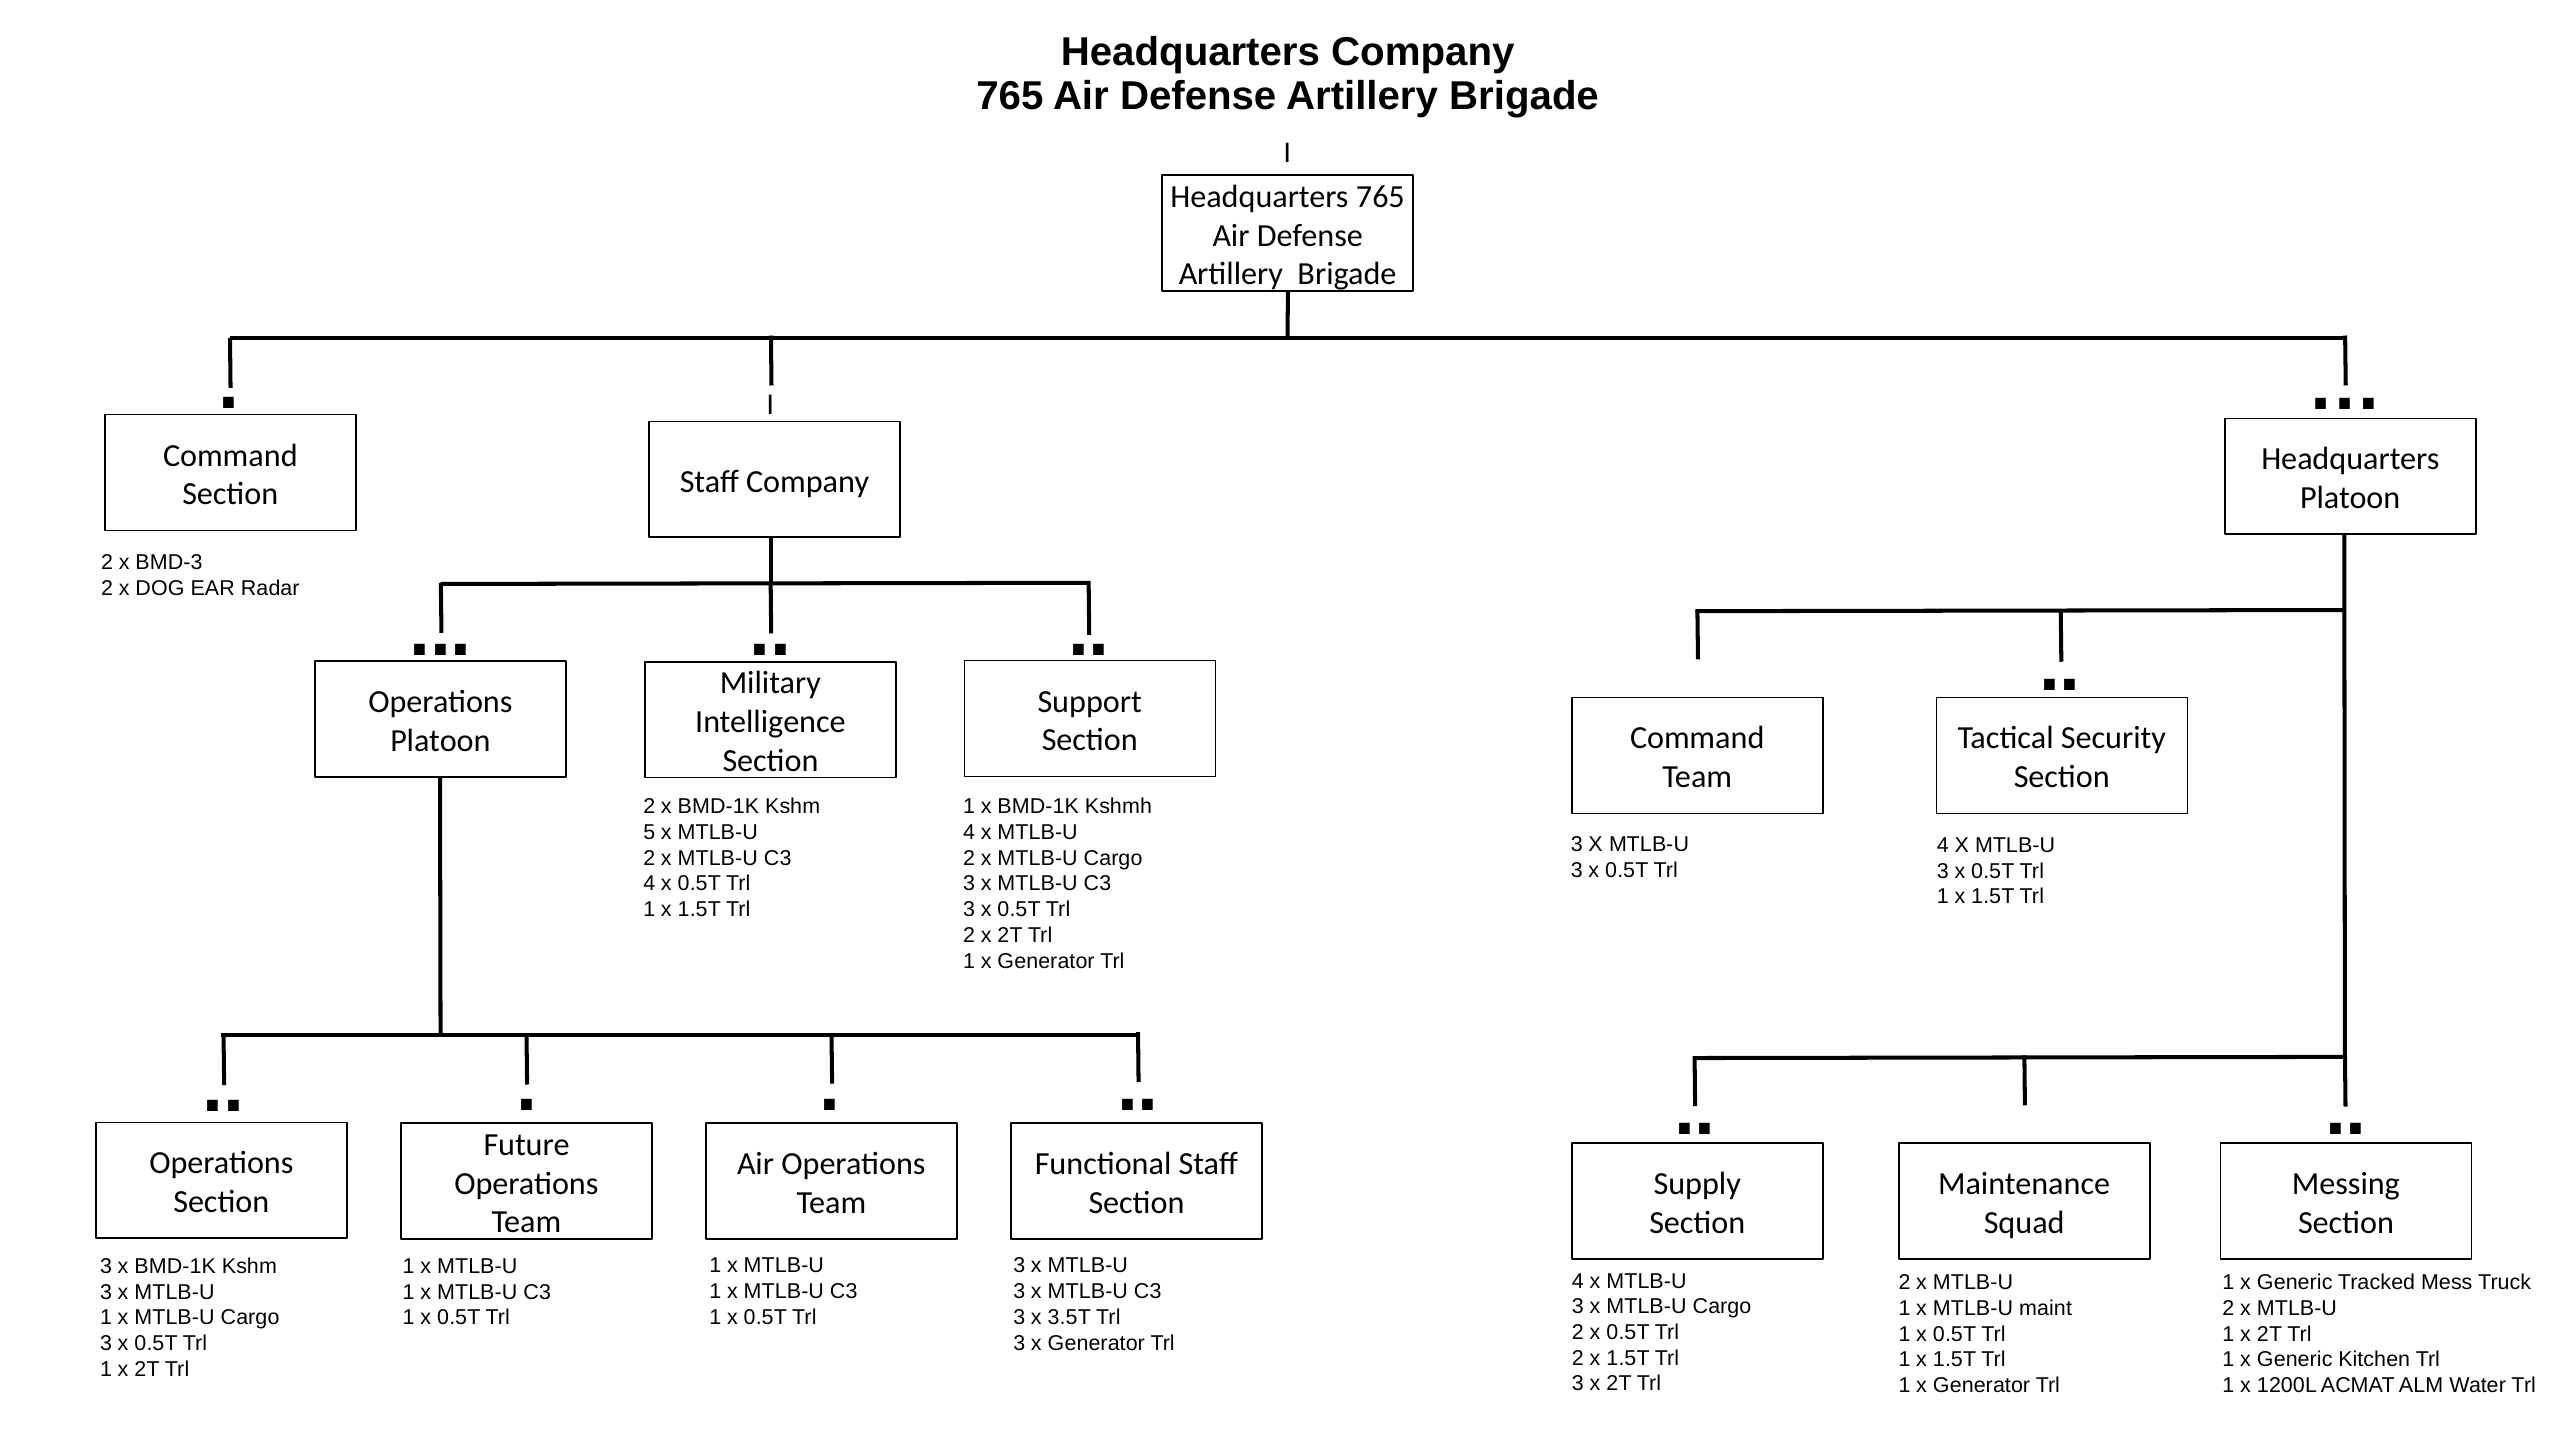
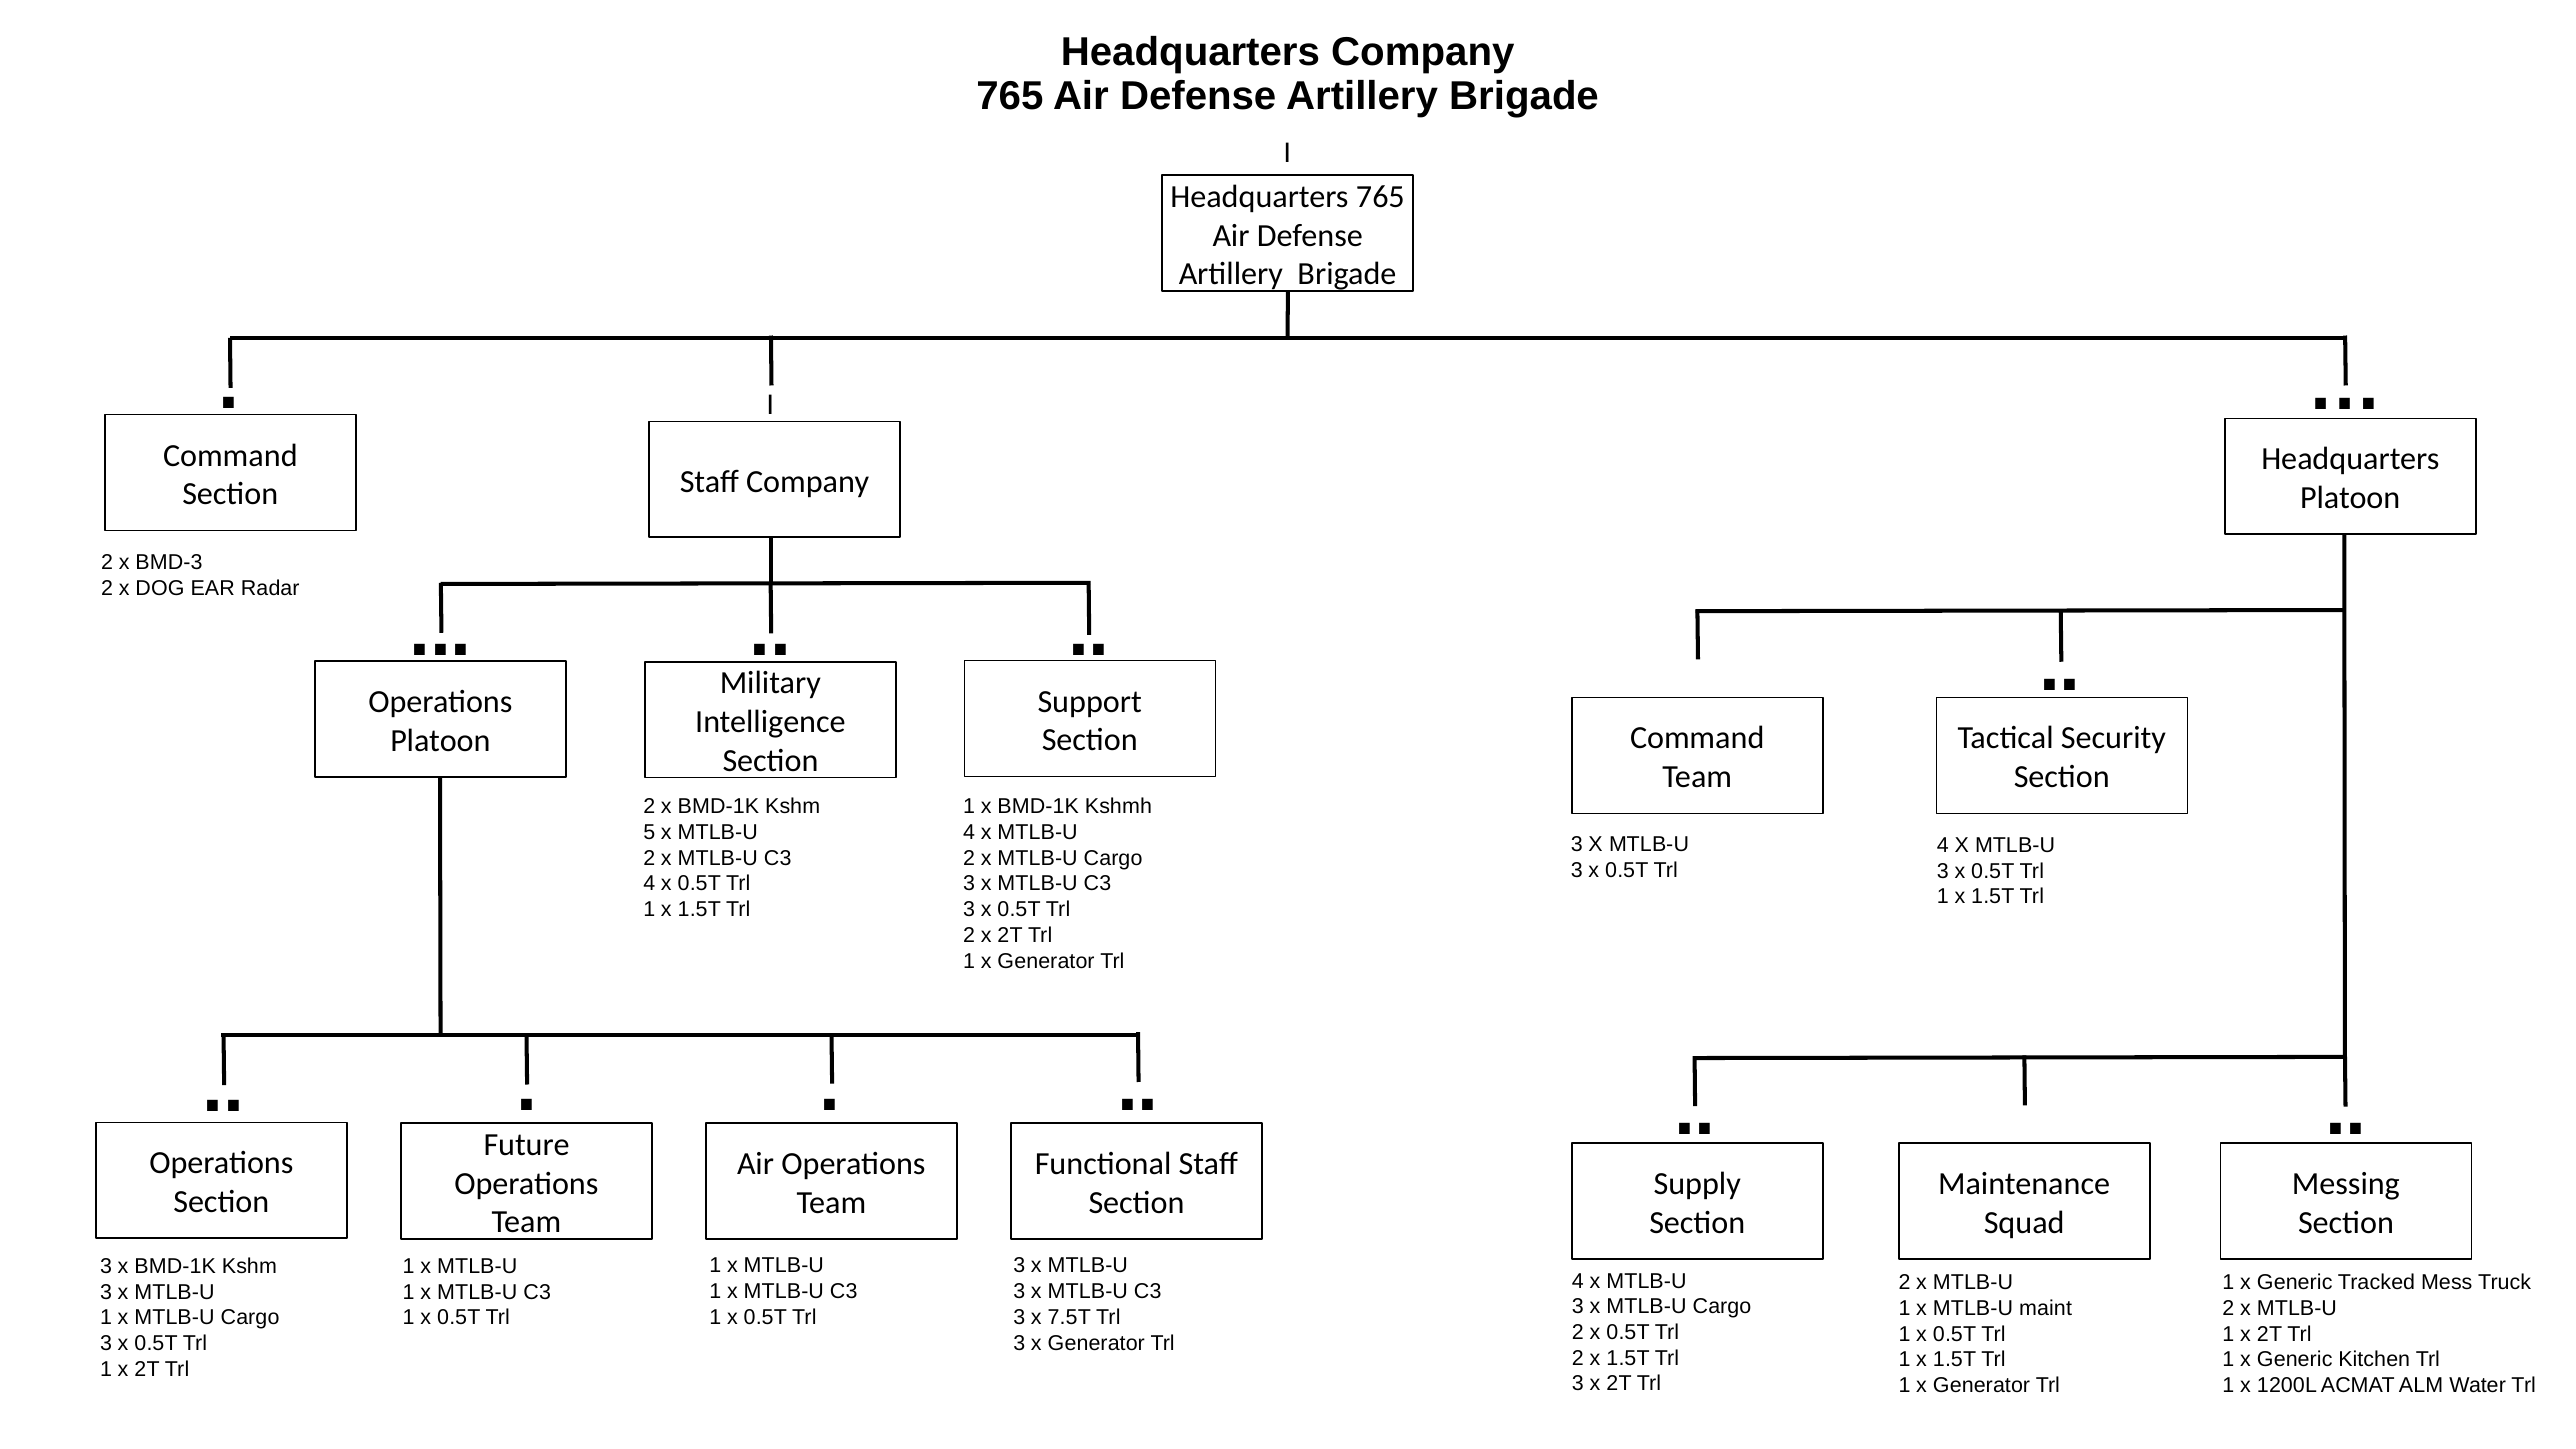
3.5T: 3.5T -> 7.5T (1069, 1317)
